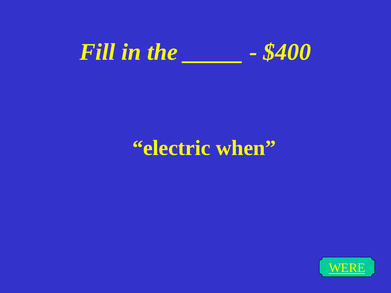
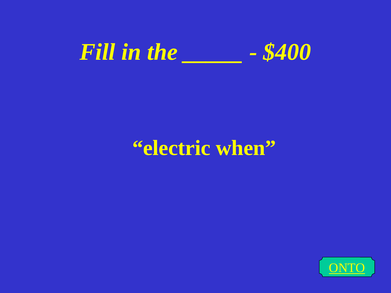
WERE: WERE -> ONTO (347, 268)
